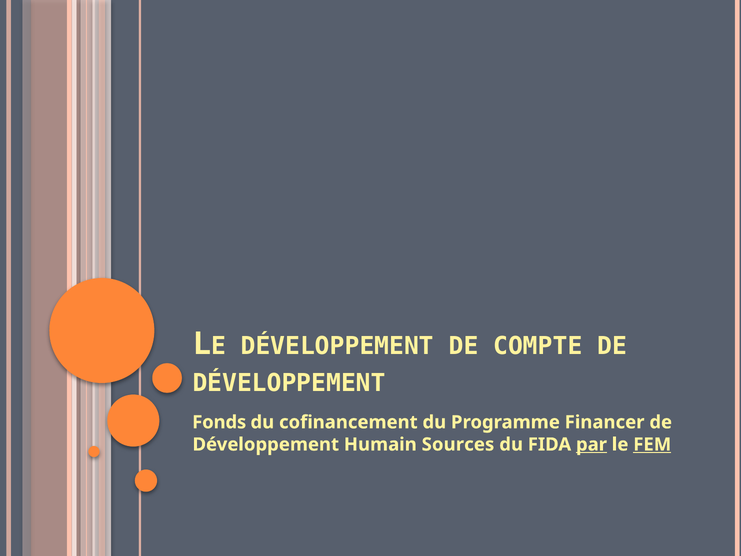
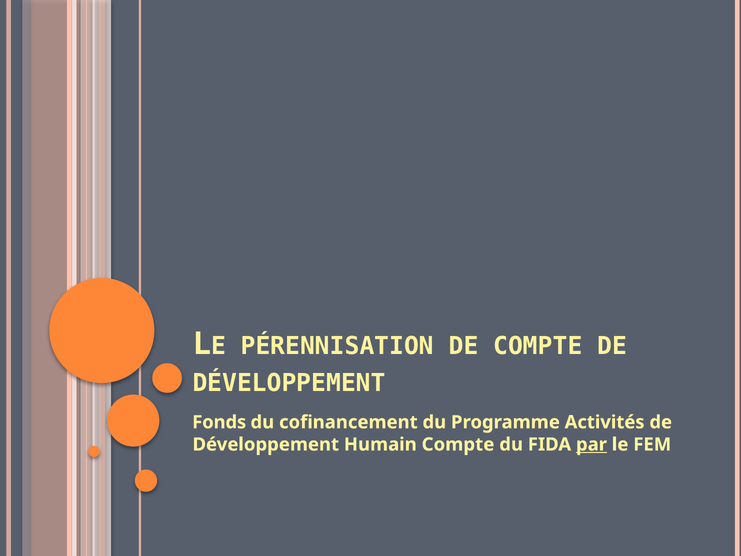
DÉVELOPPEMENT: DÉVELOPPEMENT -> PÉRENNISATION (337, 346)
Financer: Financer -> Activités (605, 422)
Humain Sources: Sources -> Compte (458, 444)
FEM underline: present -> none (652, 444)
